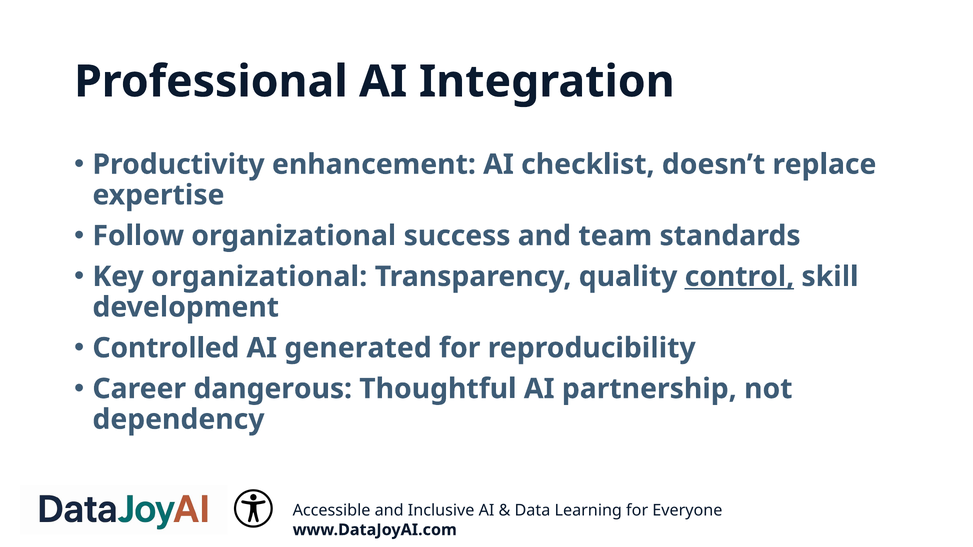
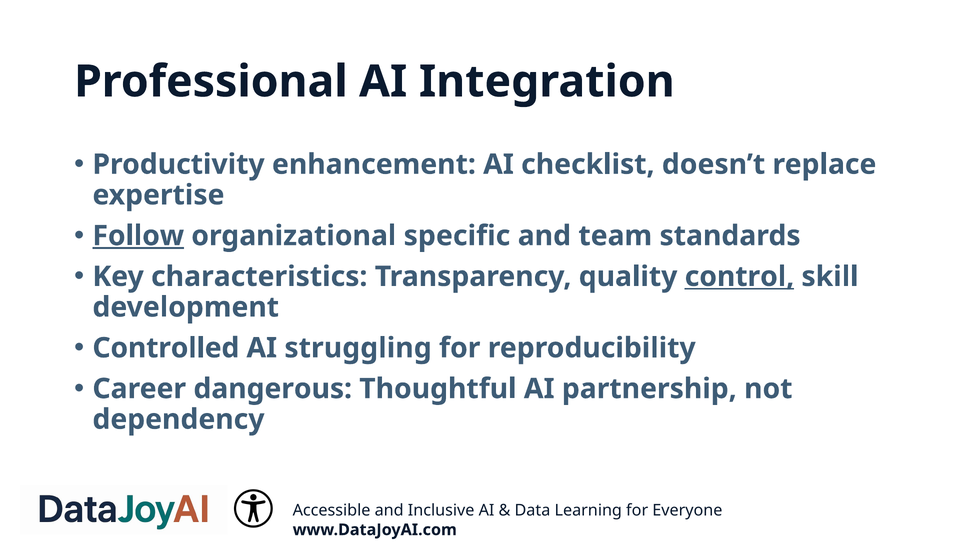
Follow underline: none -> present (138, 236)
success: success -> specific (457, 236)
Key organizational: organizational -> characteristics (259, 277)
generated: generated -> struggling (358, 348)
